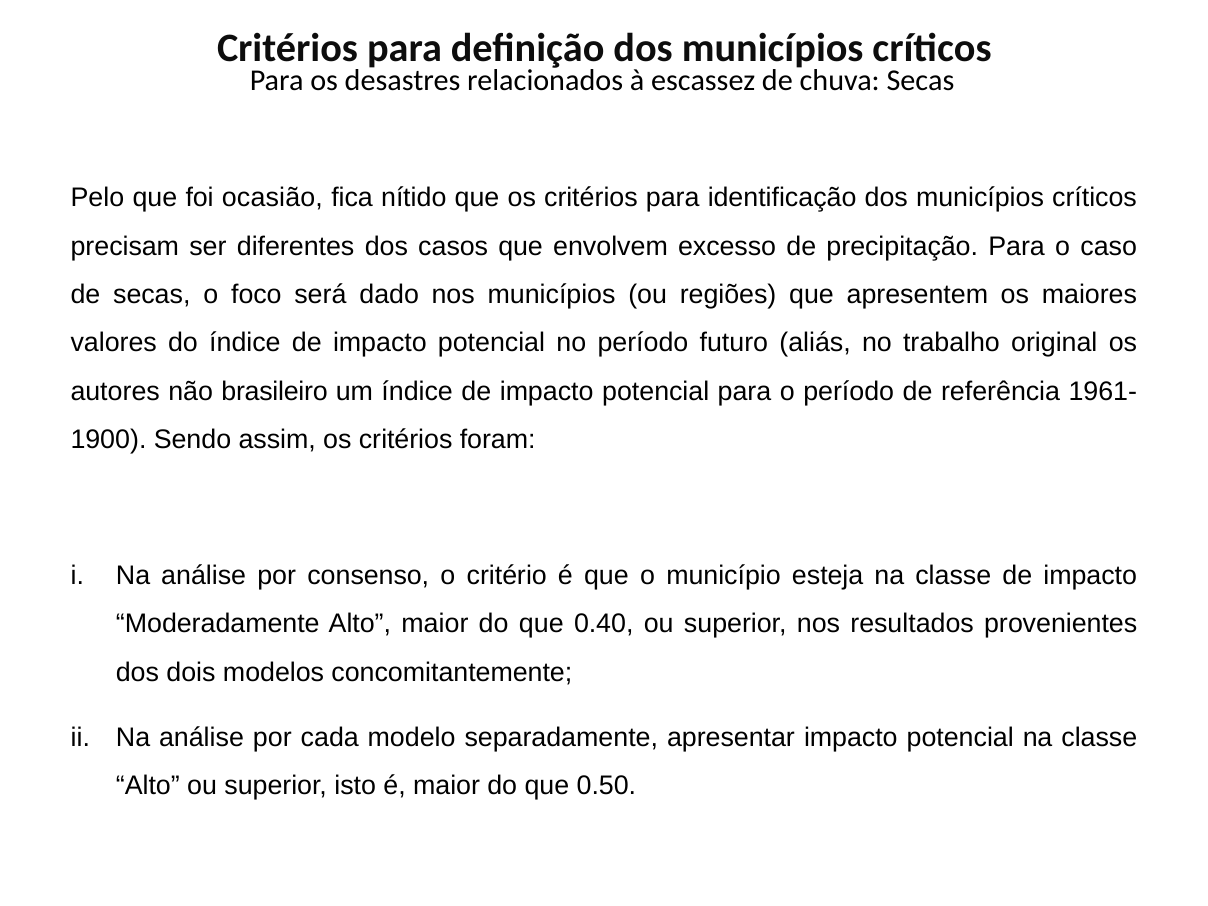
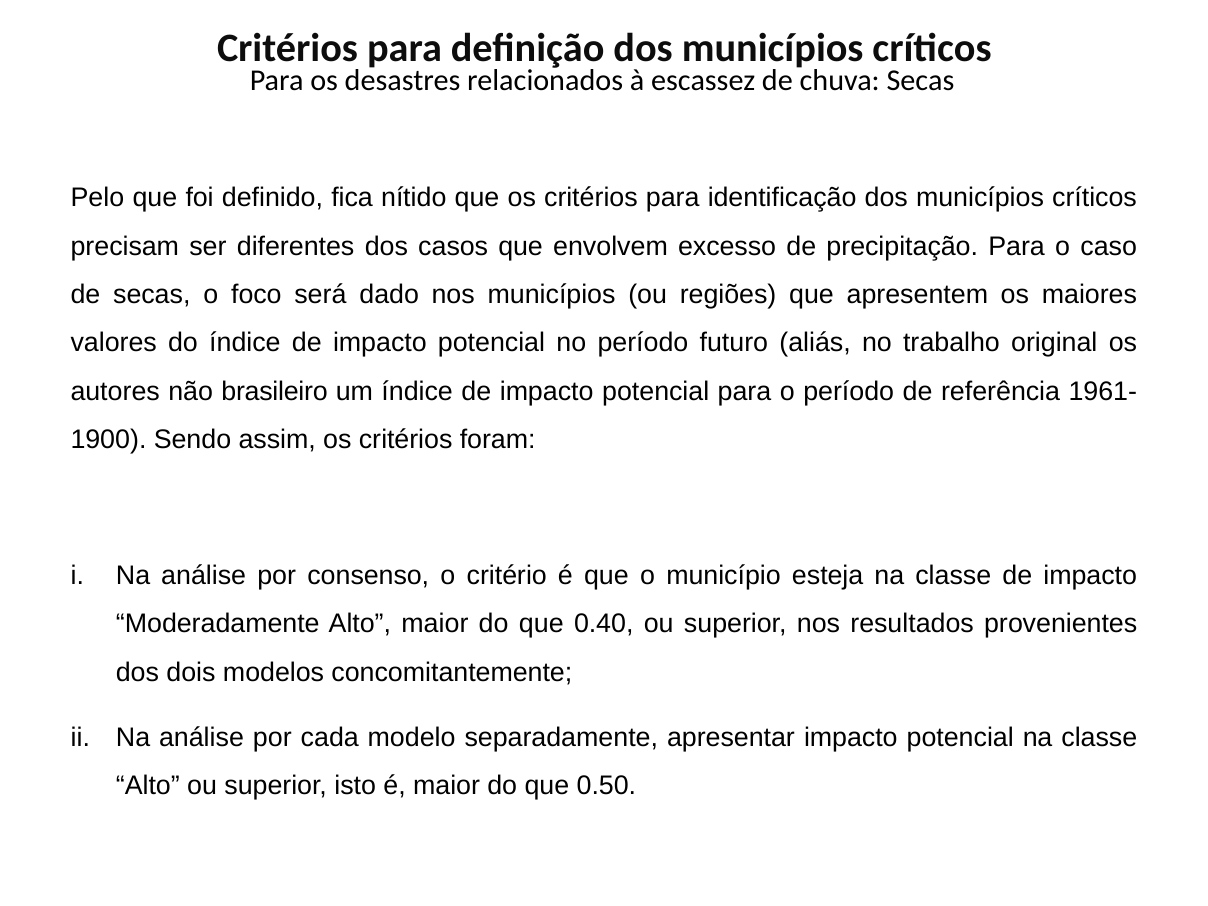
ocasião: ocasião -> definido (272, 198)
